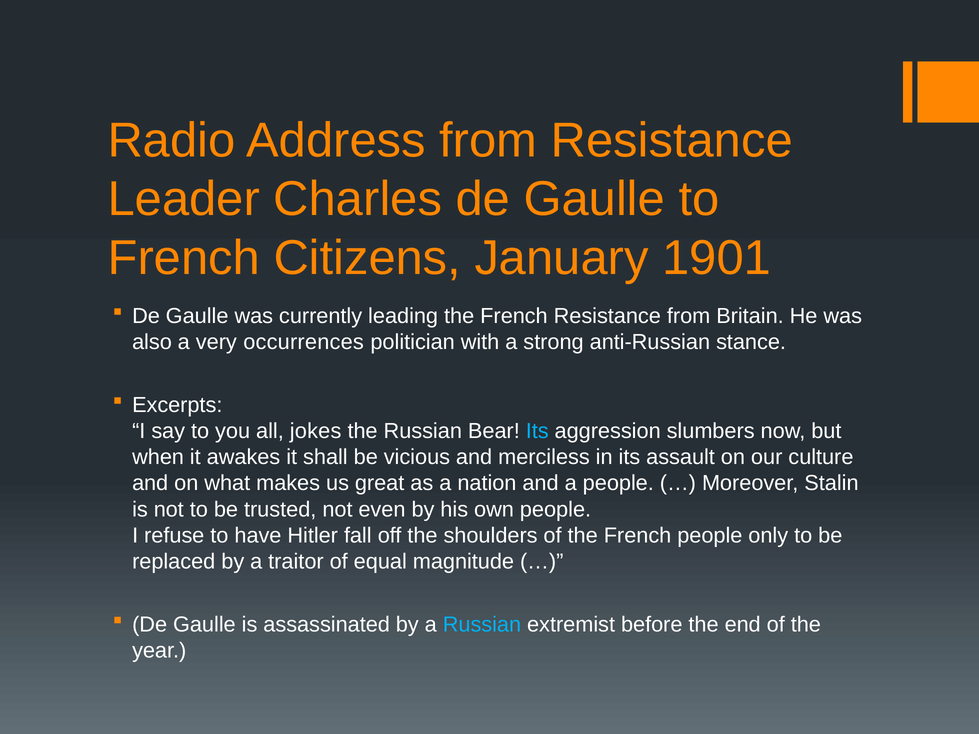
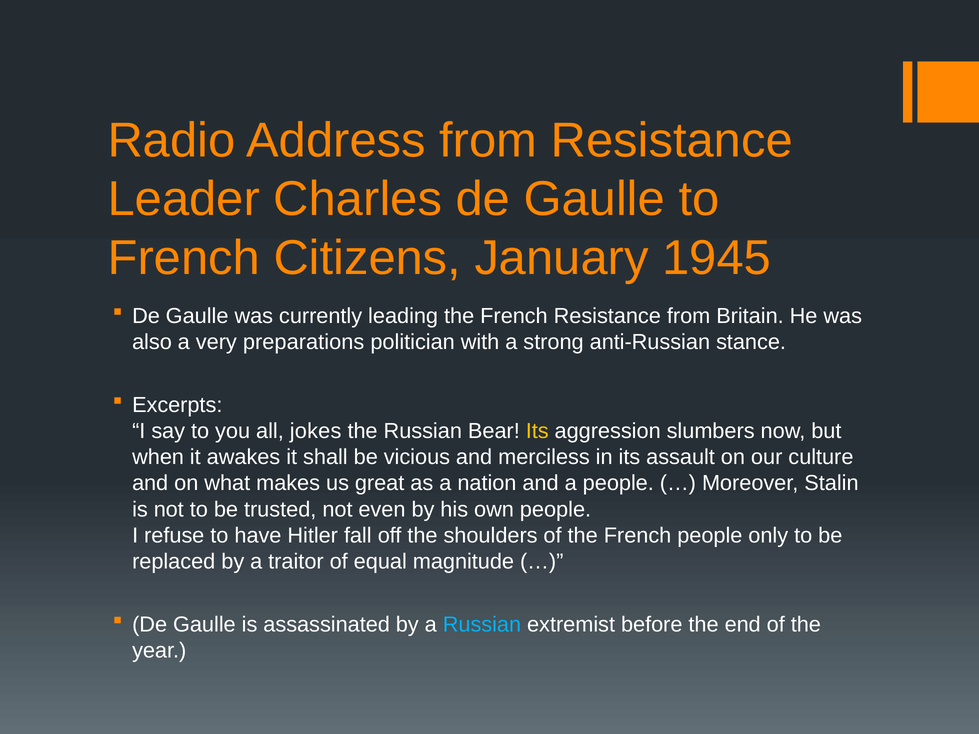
1901: 1901 -> 1945 (717, 258)
occurrences: occurrences -> preparations (304, 342)
Its colour: light blue -> yellow (537, 431)
